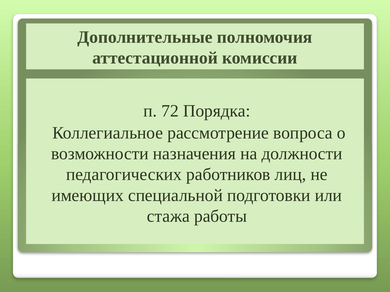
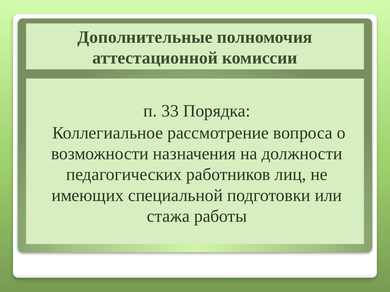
72: 72 -> 33 (170, 111)
